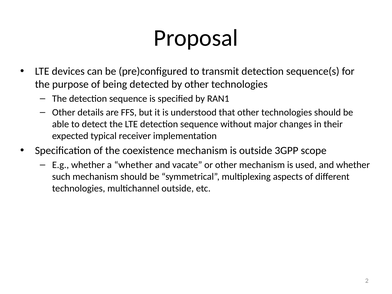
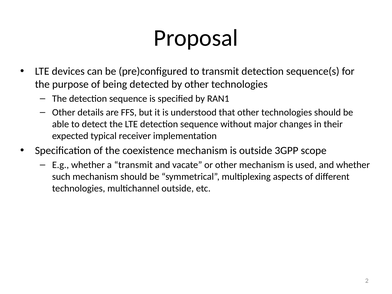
a whether: whether -> transmit (133, 165)
